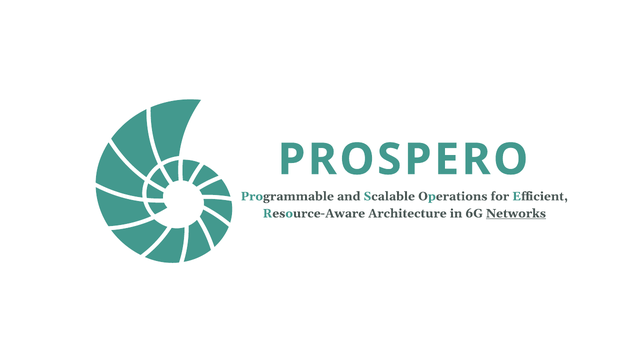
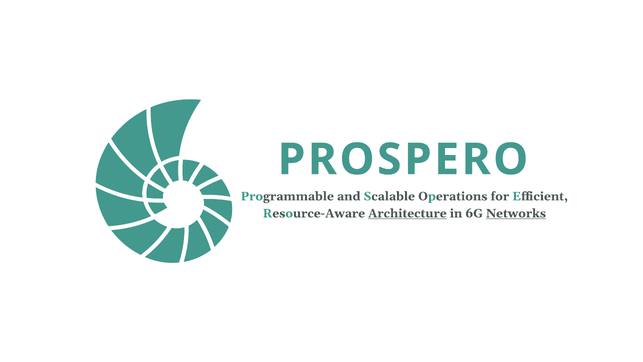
Architecture underline: none -> present (407, 213)
